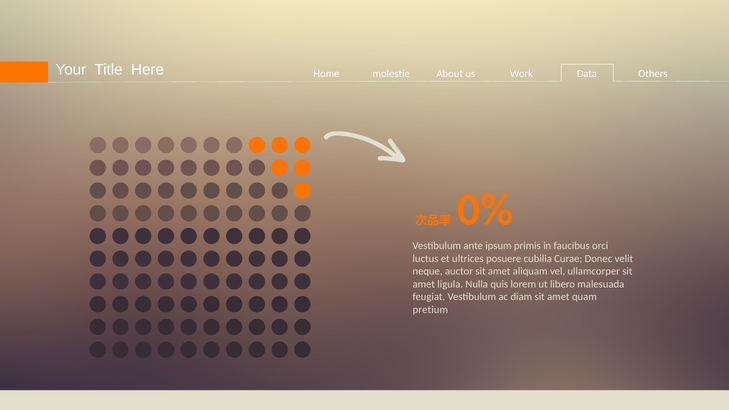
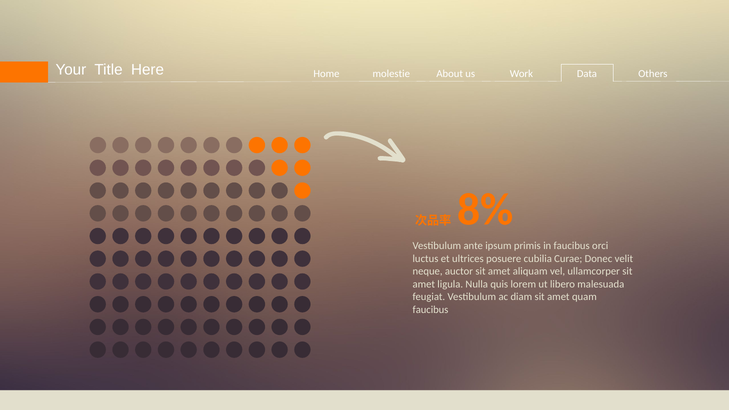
0%: 0% -> 8% (485, 210)
pretium: pretium -> faucibus (430, 310)
